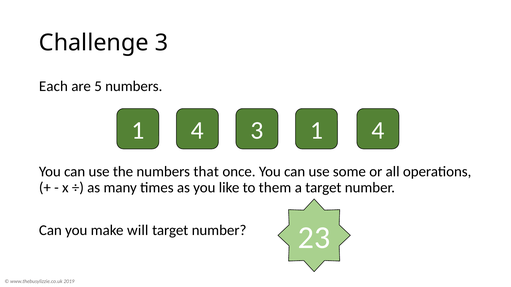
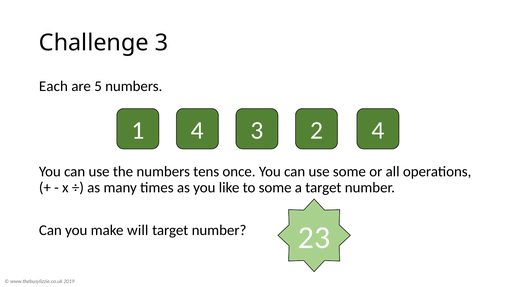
4 3 1: 1 -> 2 (316, 131)
that: that -> tens (206, 172)
to them: them -> some (275, 188)
